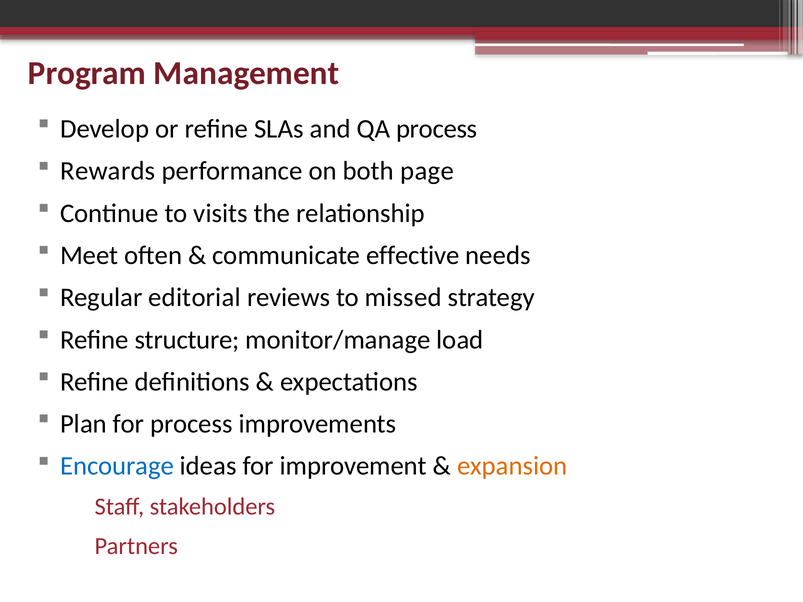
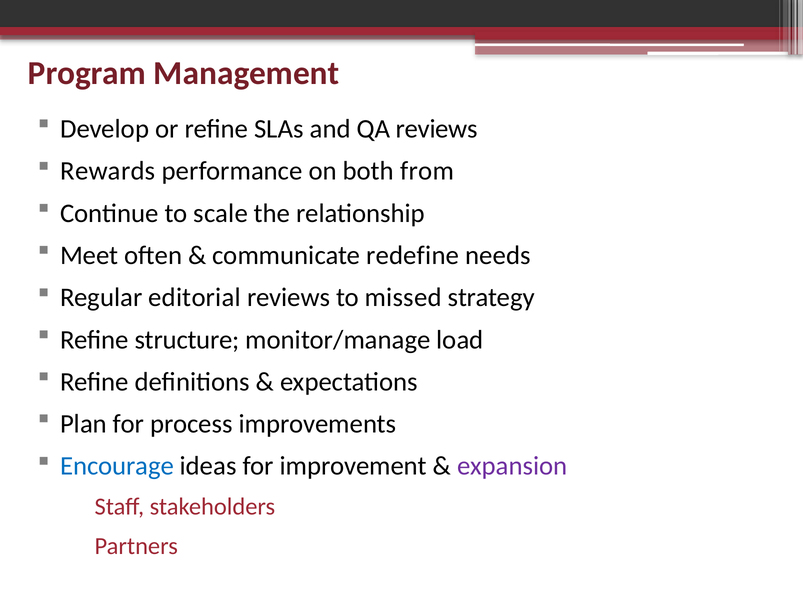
QA process: process -> reviews (437, 129)
page: page -> from (427, 171)
visits: visits -> scale (221, 213)
effective: effective -> redefine (413, 255)
expansion colour: orange -> purple (512, 466)
